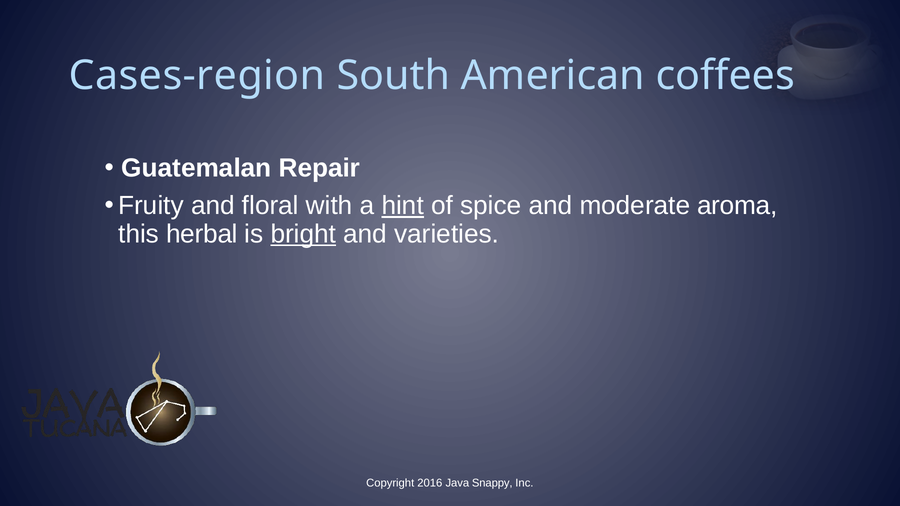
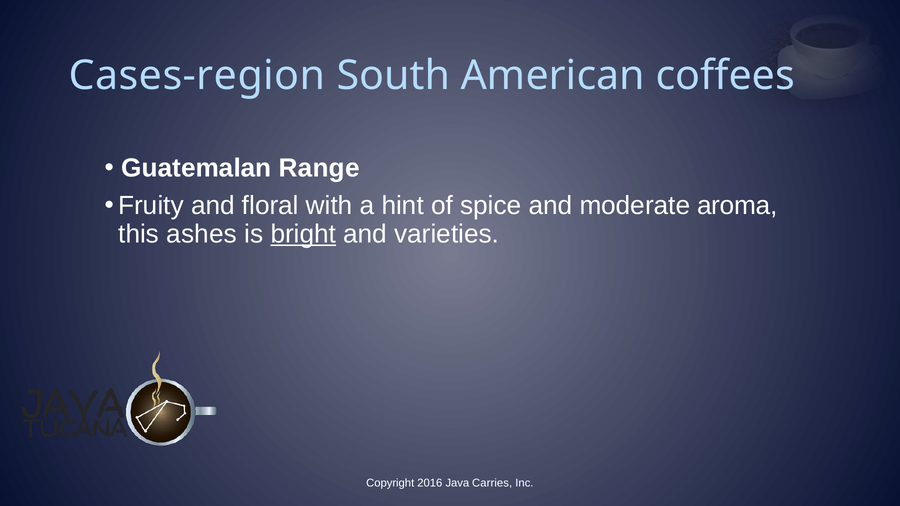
Repair: Repair -> Range (319, 168)
hint underline: present -> none (403, 206)
herbal: herbal -> ashes (202, 234)
Snappy: Snappy -> Carries (492, 483)
